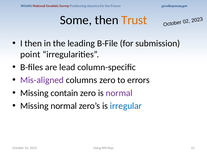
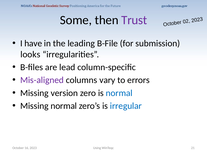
Trust colour: orange -> purple (134, 20)
I then: then -> have (33, 43)
point: point -> looks (30, 54)
columns zero: zero -> vary (107, 80)
contain: contain -> version (64, 93)
normal colour: purple -> blue (119, 93)
